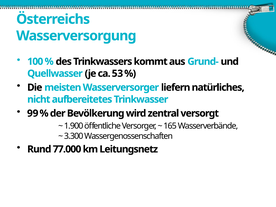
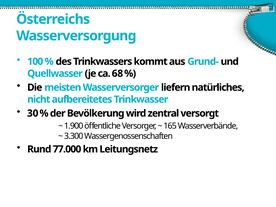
53: 53 -> 68 (117, 74)
99: 99 -> 30 (33, 113)
